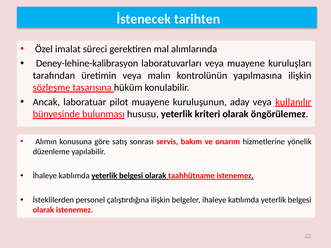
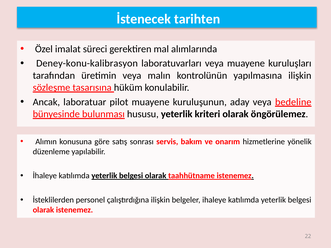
Deney-lehine-kalibrasyon: Deney-lehine-kalibrasyon -> Deney-konu-kalibrasyon (87, 63)
kullanılır: kullanılır -> bedeline (293, 102)
